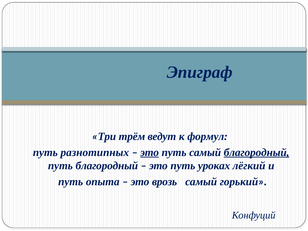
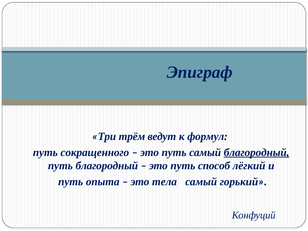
разнотипных: разнотипных -> сокращенного (95, 152)
это underline: present -> none (150, 152)
уроках: уроках -> способ (214, 166)
врозь: врозь -> тела (164, 182)
